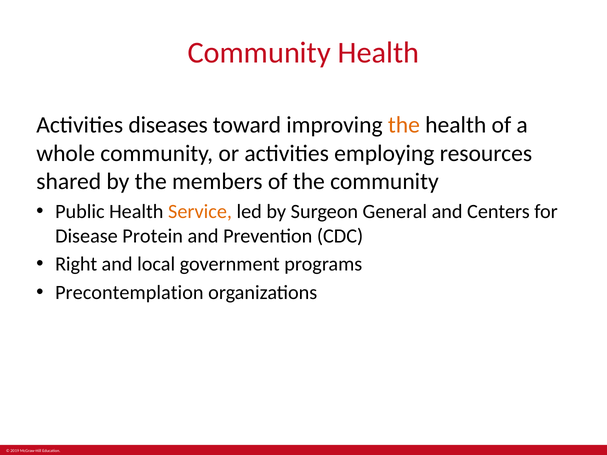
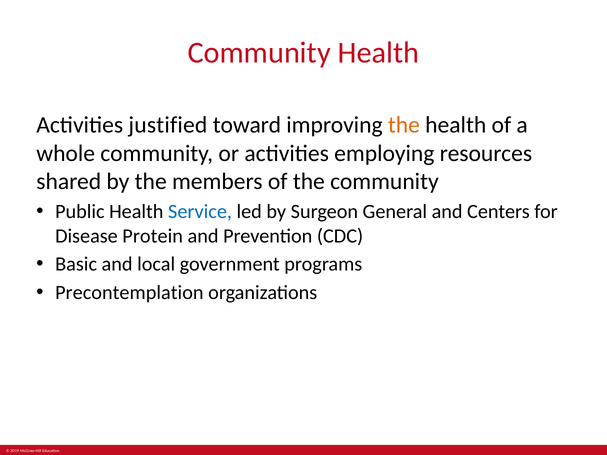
diseases: diseases -> justified (168, 125)
Service colour: orange -> blue (200, 212)
Right: Right -> Basic (76, 264)
